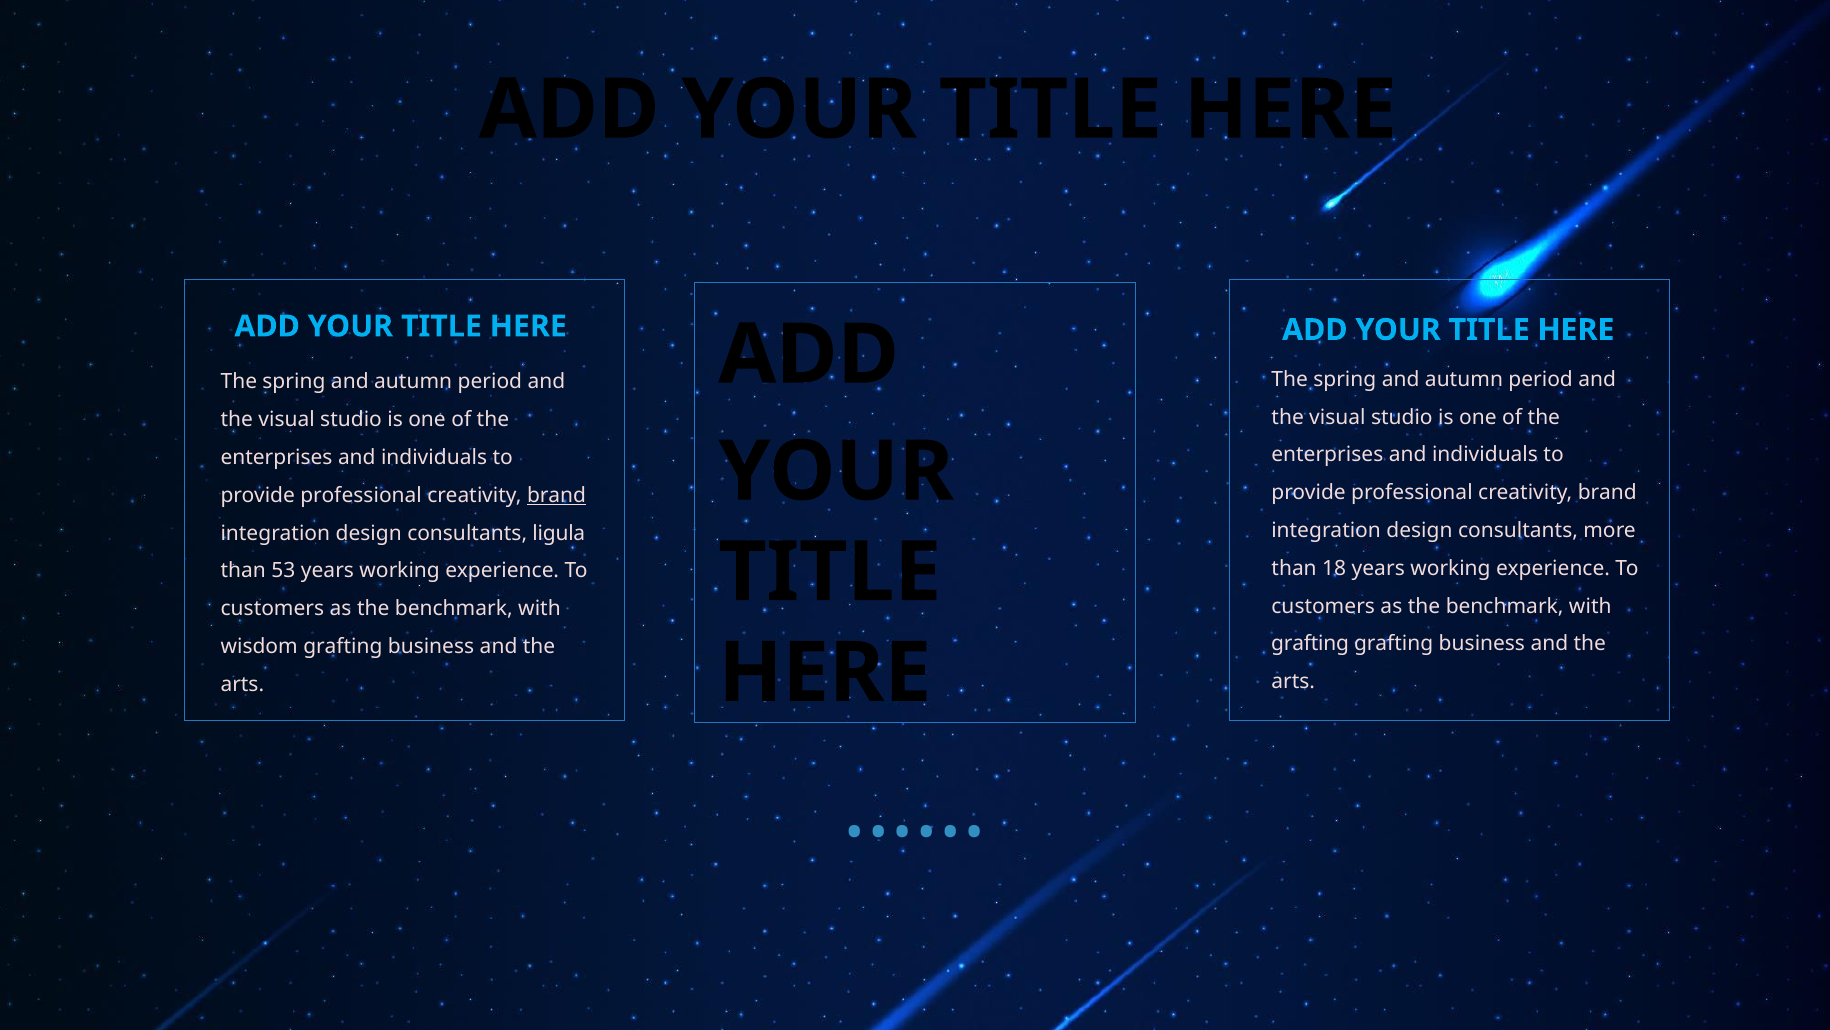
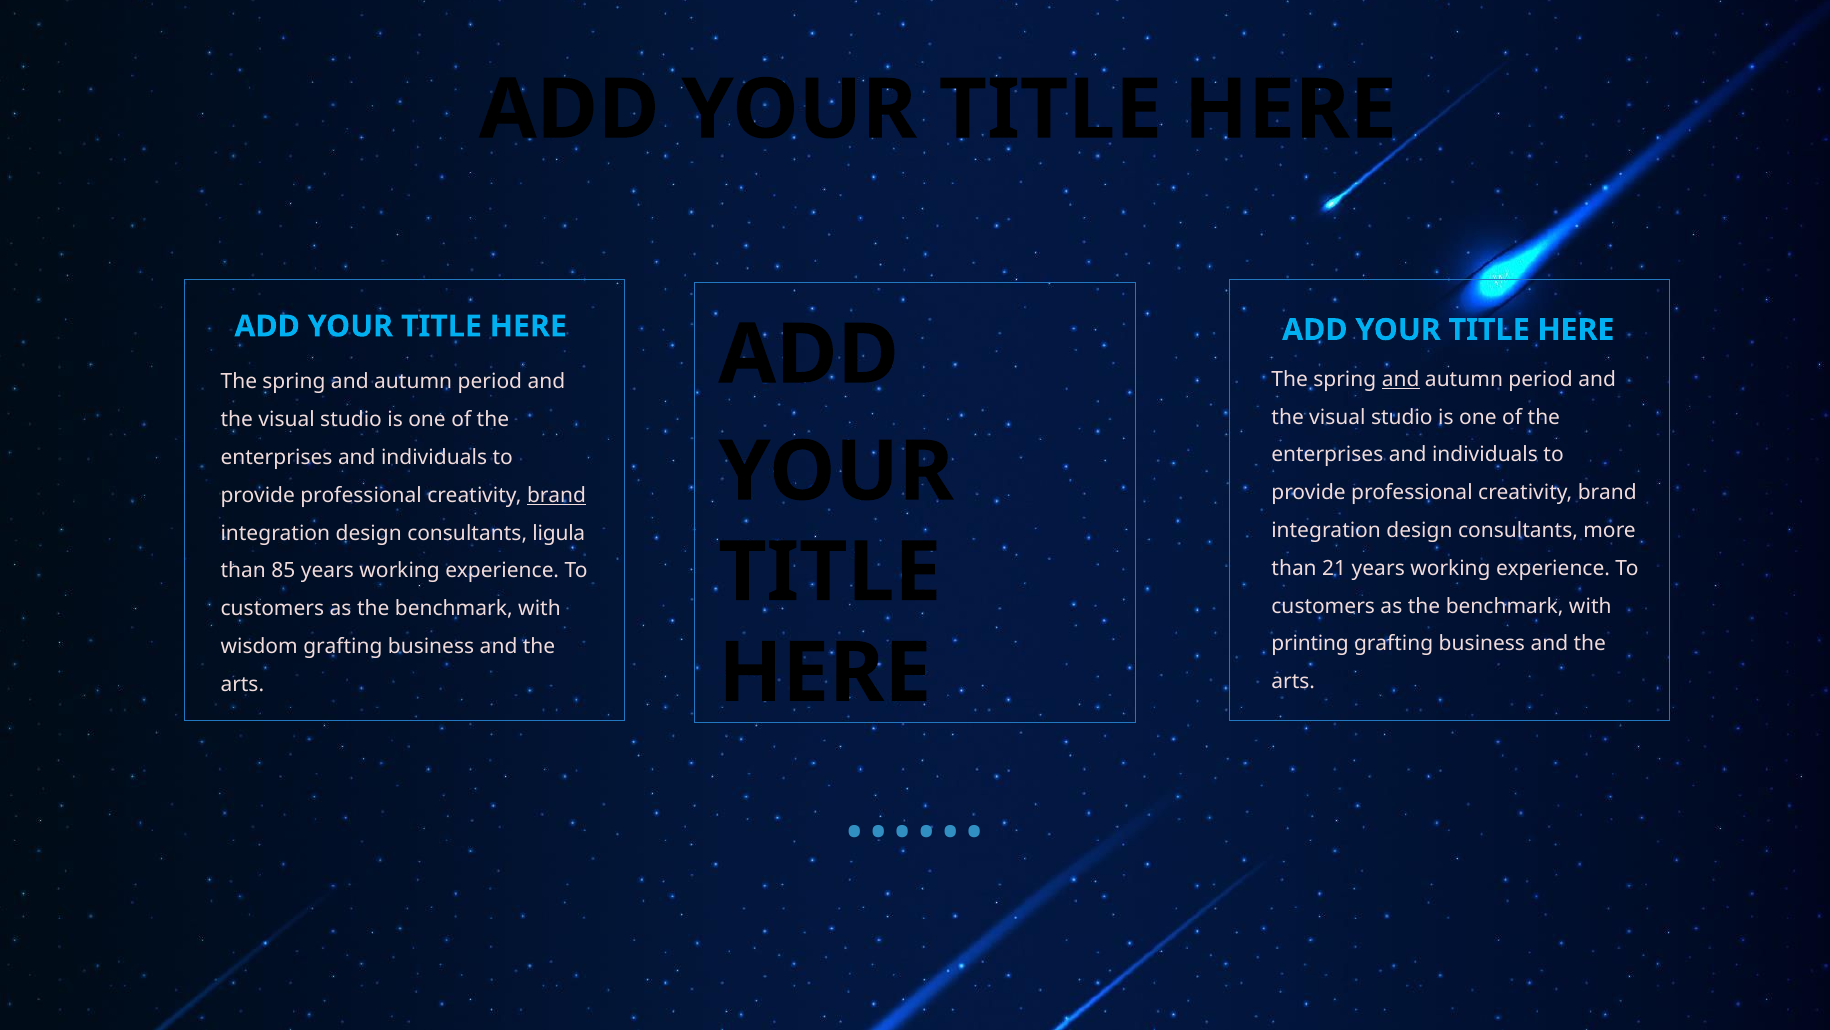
and underline: none -> present (1401, 379)
18: 18 -> 21 (1334, 568)
53: 53 -> 85 (283, 571)
grafting: grafting -> printing (1310, 644)
